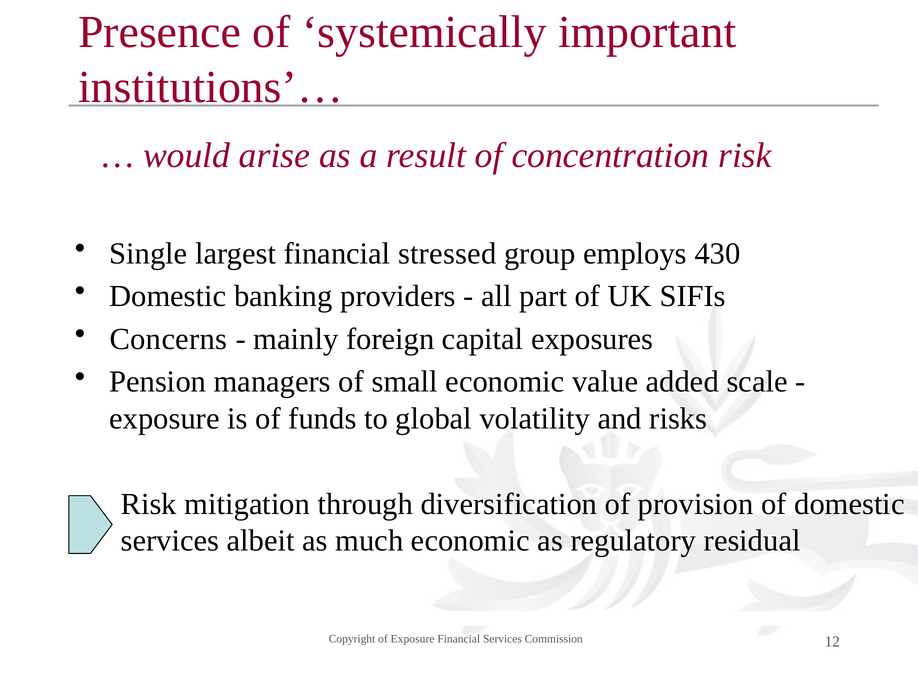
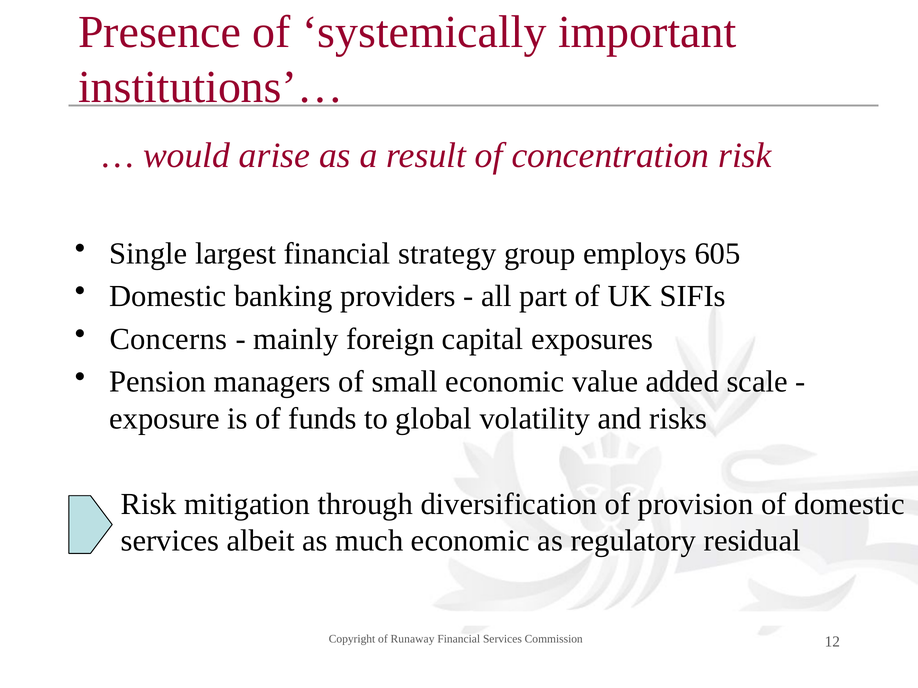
stressed: stressed -> strategy (447, 254)
430: 430 -> 605 (717, 254)
of Exposure: Exposure -> Runaway (413, 640)
